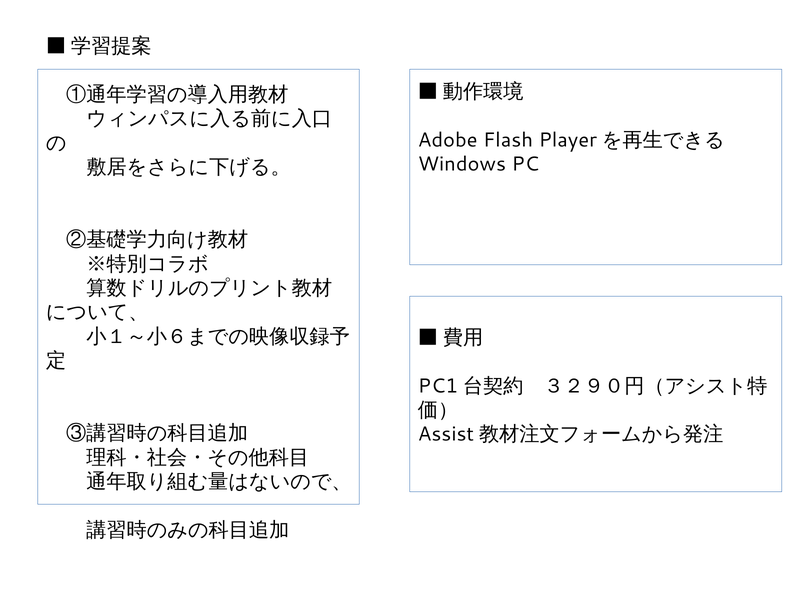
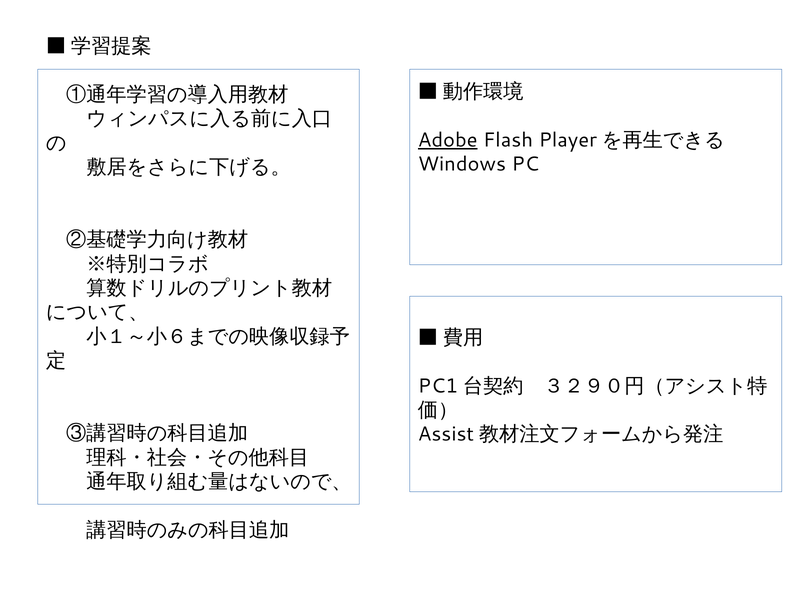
Adobe underline: none -> present (448, 140)
